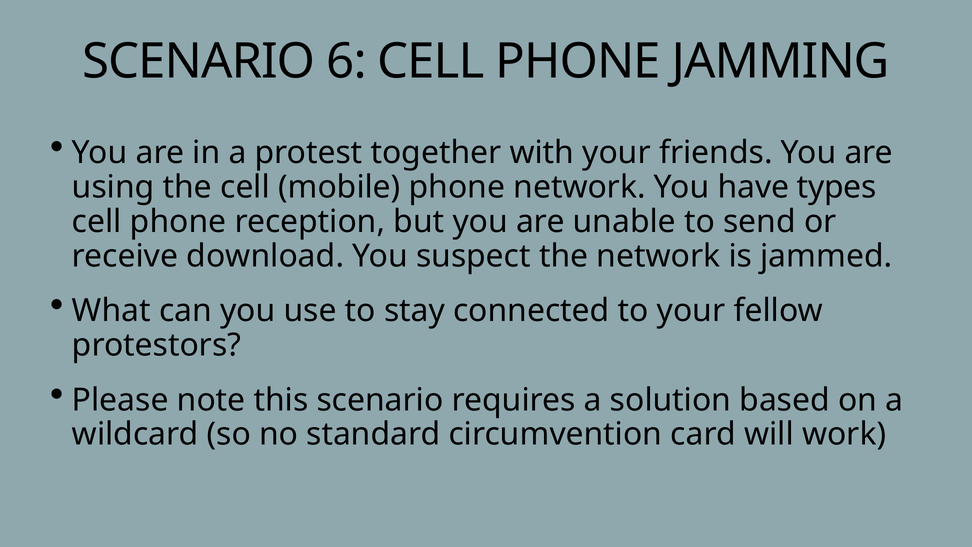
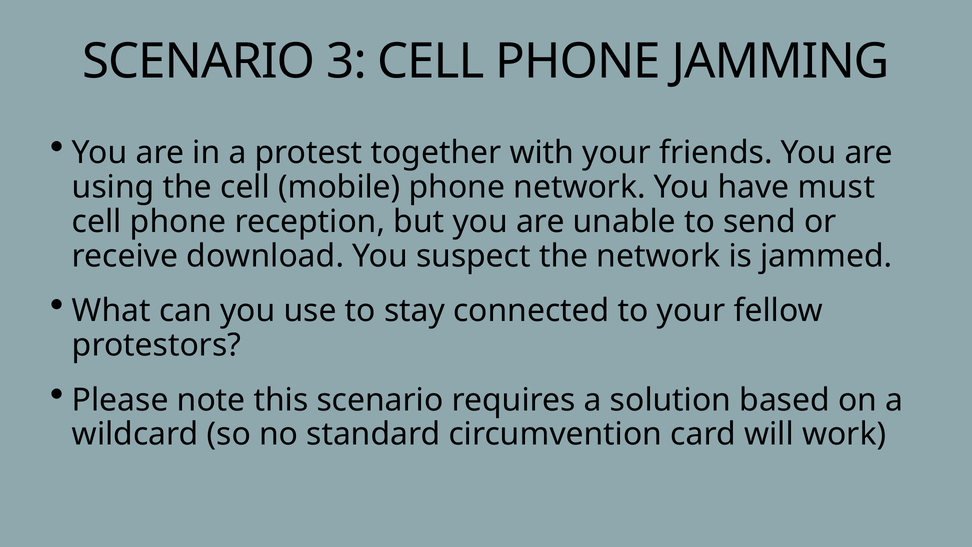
6: 6 -> 3 (347, 62)
types: types -> must (836, 187)
